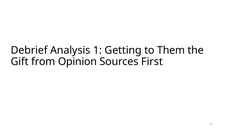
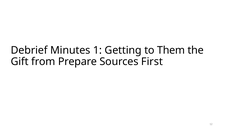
Analysis: Analysis -> Minutes (70, 50)
Opinion: Opinion -> Prepare (77, 61)
